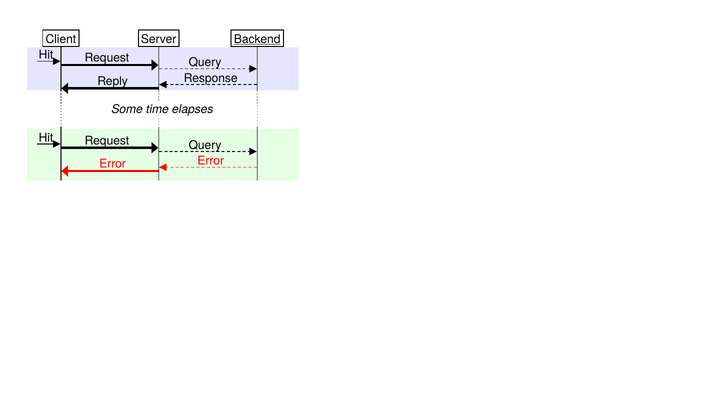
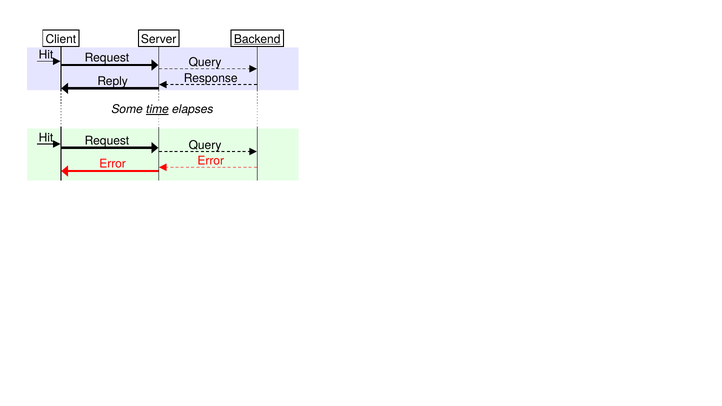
time underline: none -> present (157, 109)
